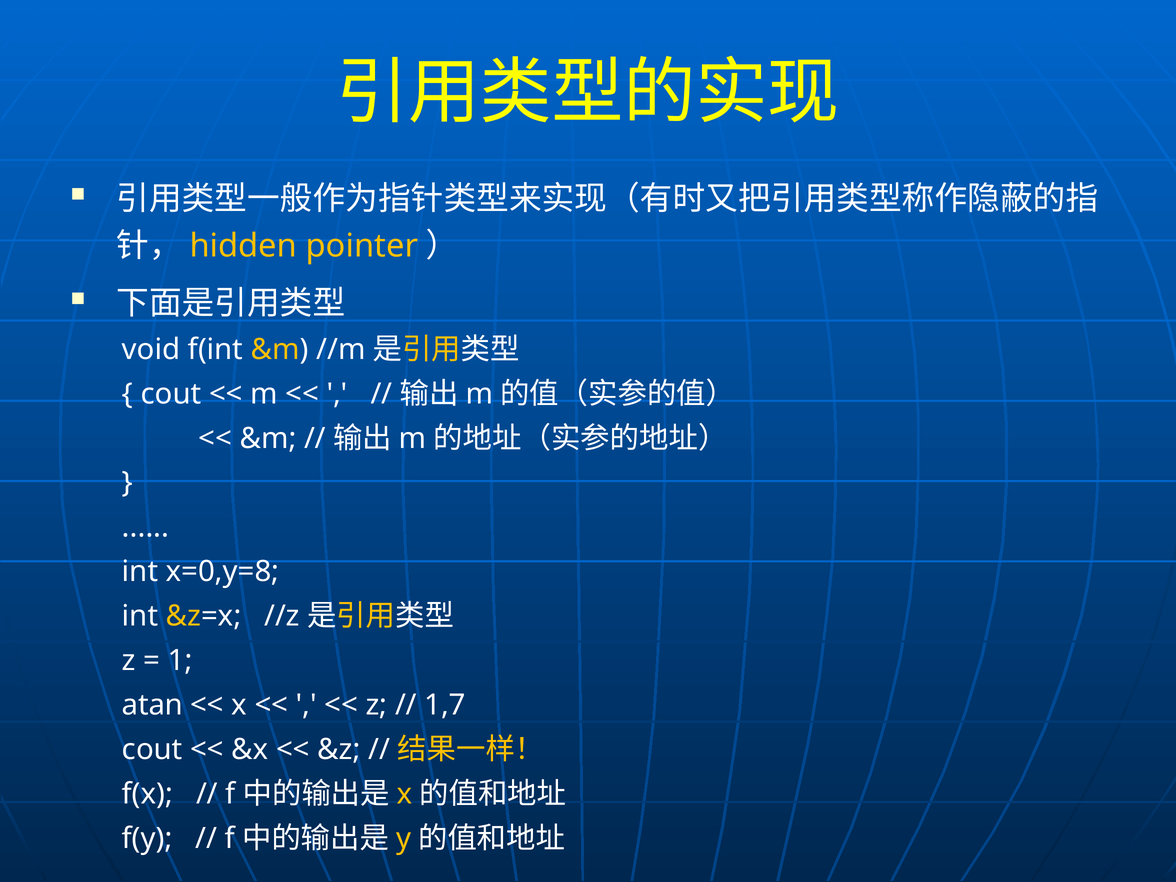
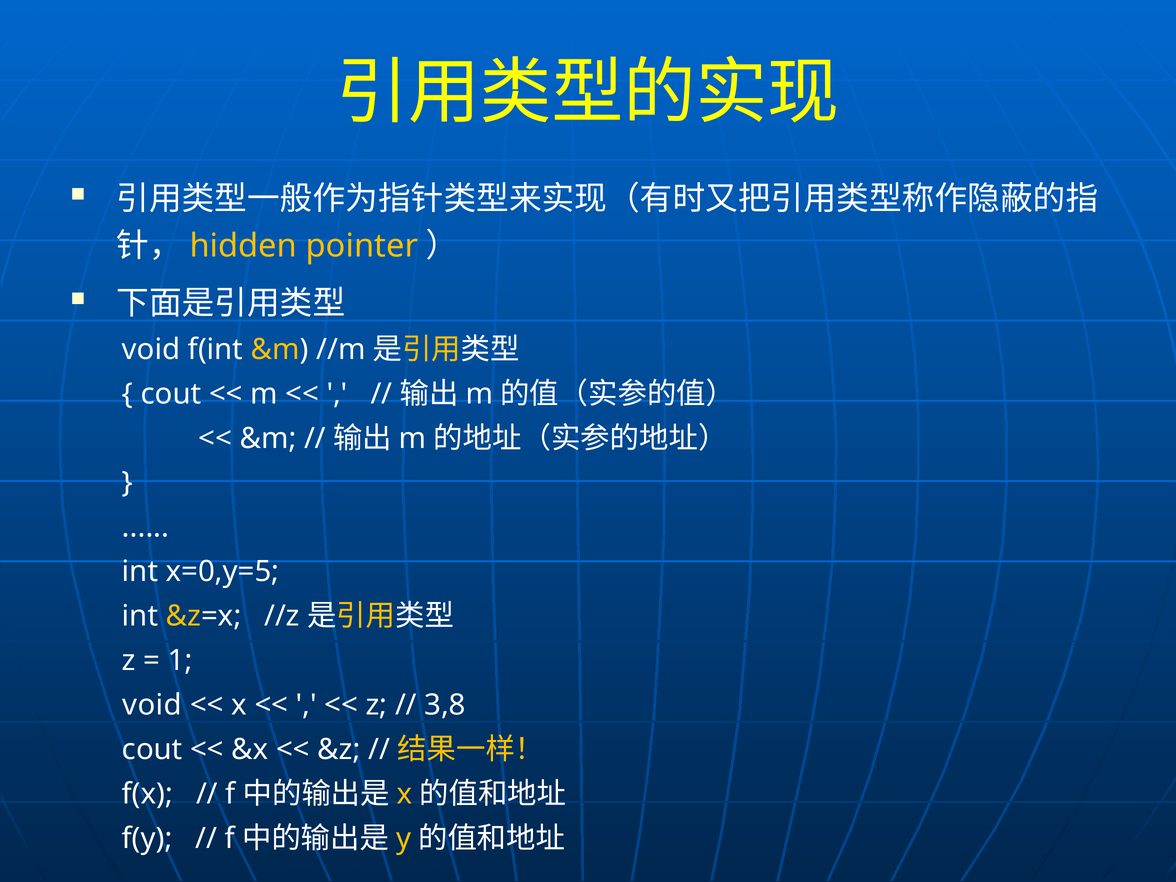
x=0,y=8: x=0,y=8 -> x=0,y=5 (223, 572)
atan: atan -> void (152, 705)
1,7: 1,7 -> 3,8 (445, 705)
